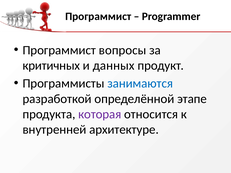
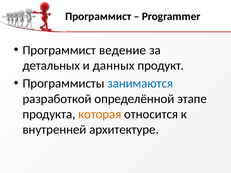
вопросы: вопросы -> ведение (123, 50)
критичных: критичных -> детальных (51, 66)
которая colour: purple -> orange (100, 114)
